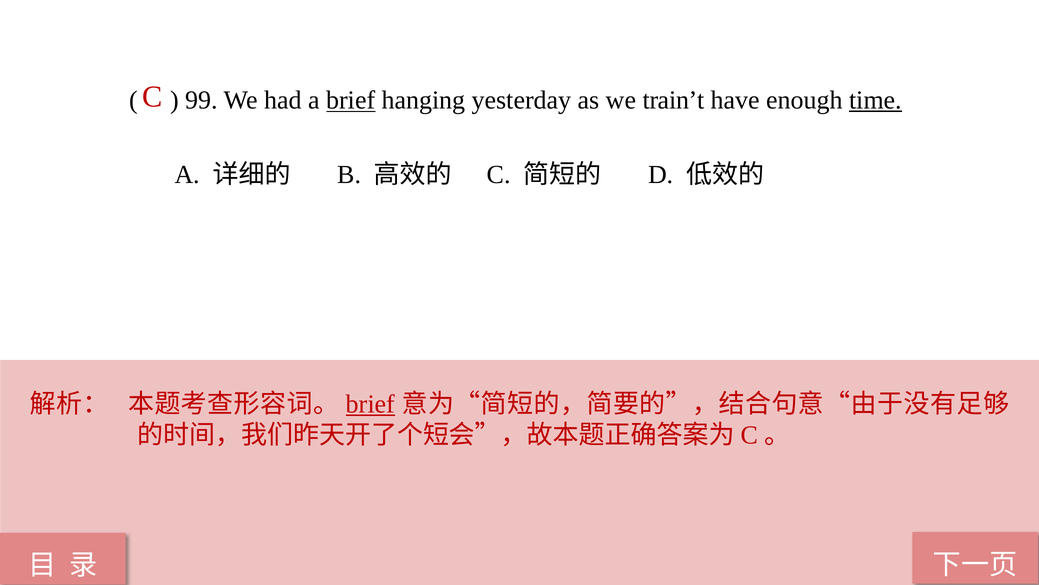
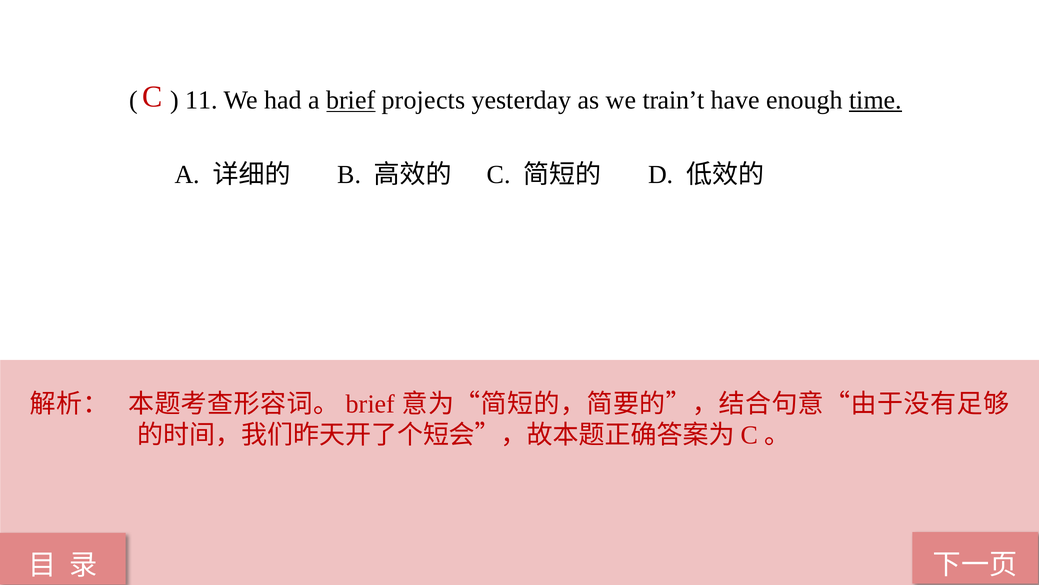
99: 99 -> 11 (202, 100)
hanging: hanging -> projects (424, 100)
brief underline: present -> none (370, 404)
